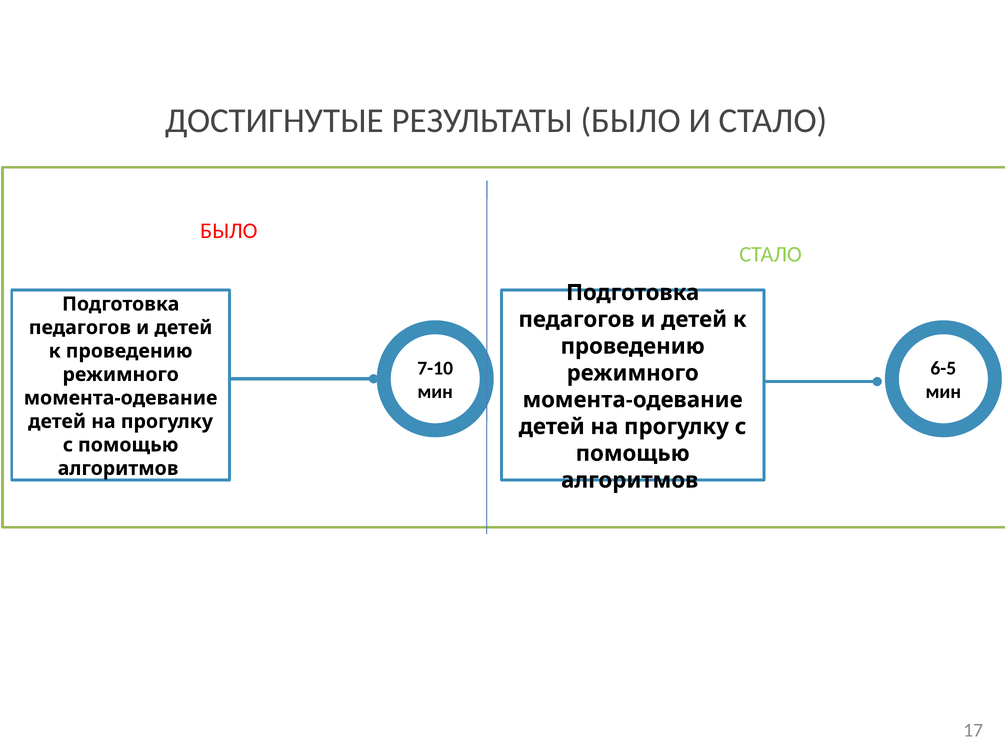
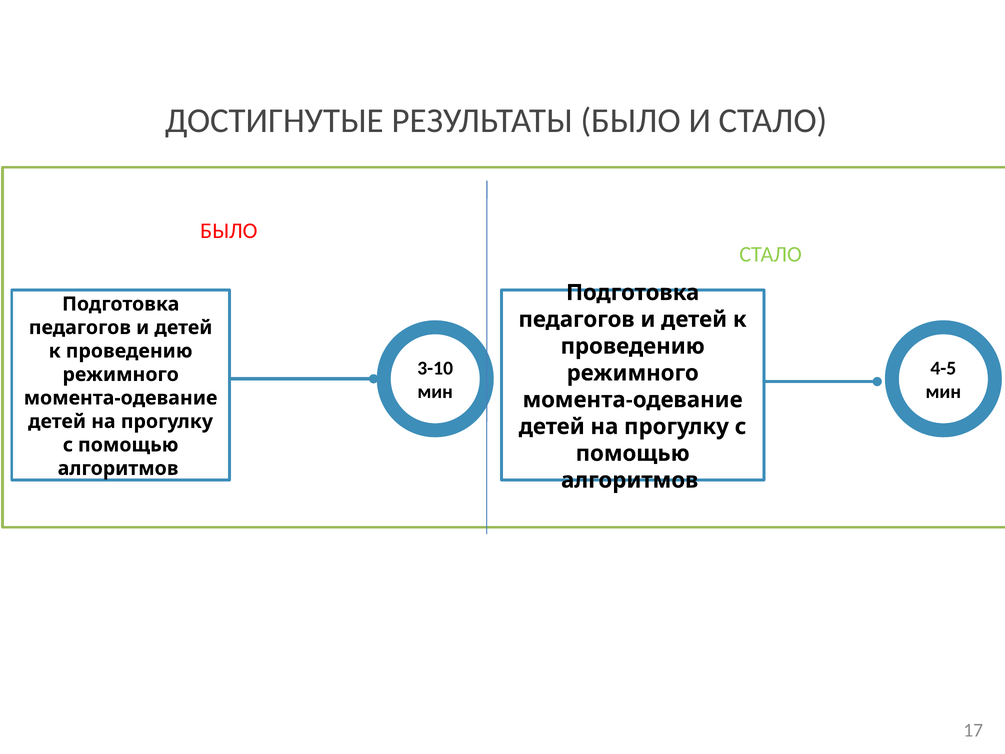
7-10: 7-10 -> 3-10 (435, 368)
6-5: 6-5 -> 4-5 (943, 368)
